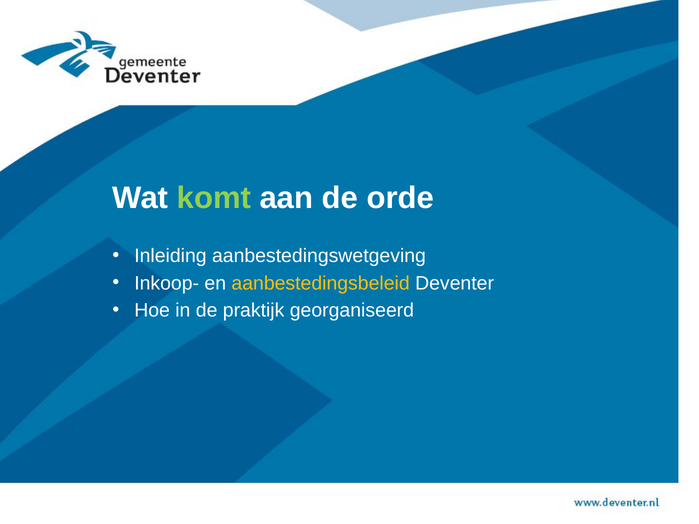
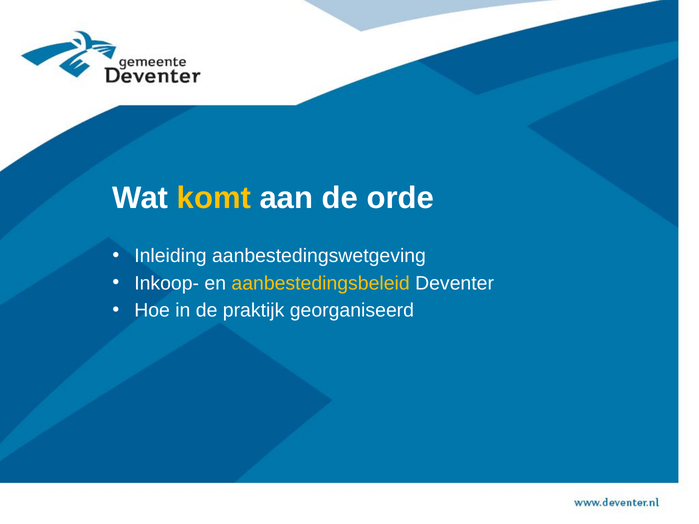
komt colour: light green -> yellow (214, 198)
